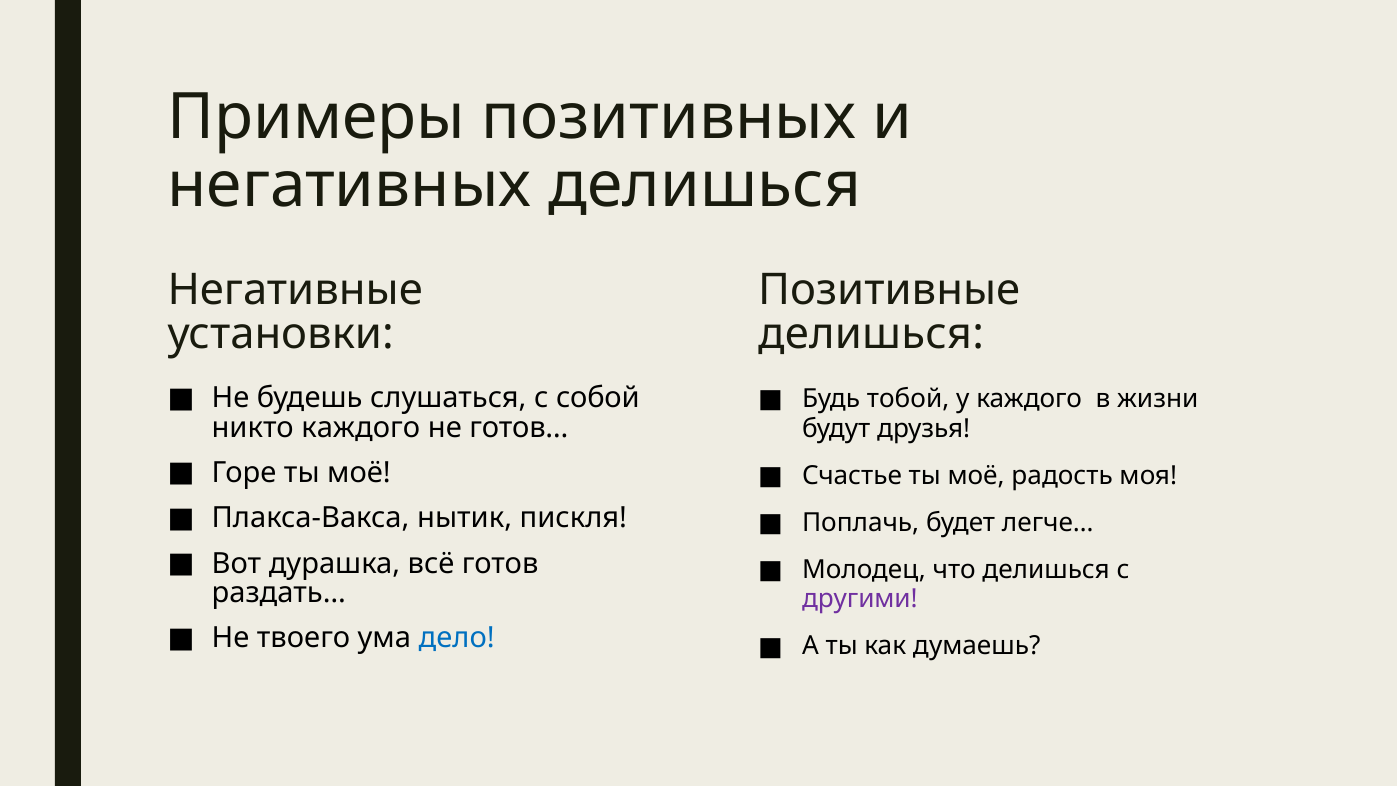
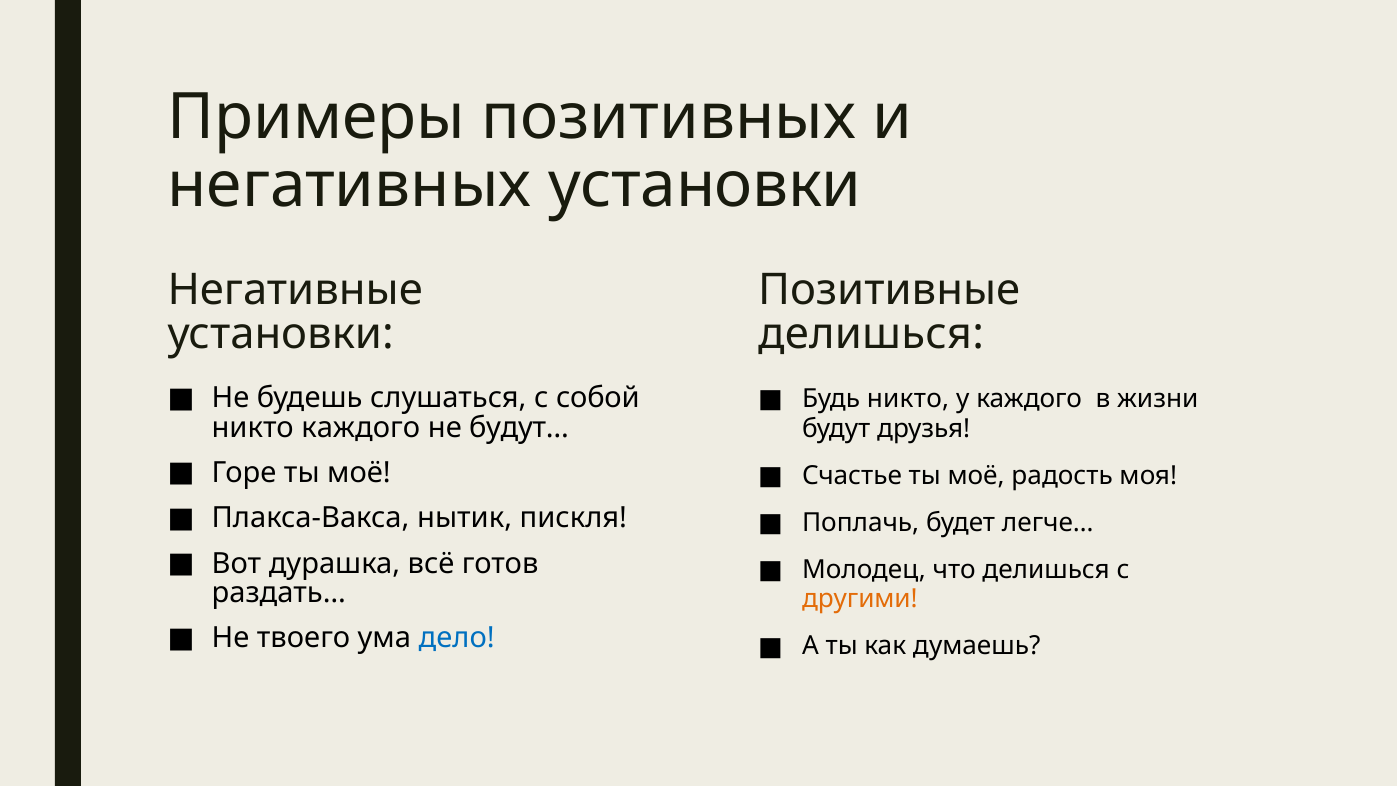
негативных делишься: делишься -> установки (705, 186)
Будь тобой: тобой -> никто (908, 399)
готов…: готов… -> будут… (519, 428)
другими colour: purple -> orange (860, 599)
